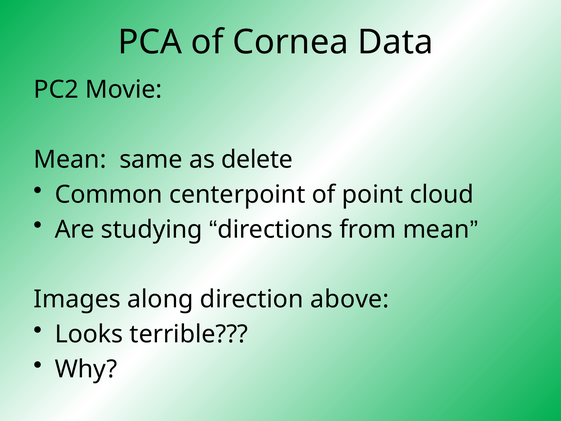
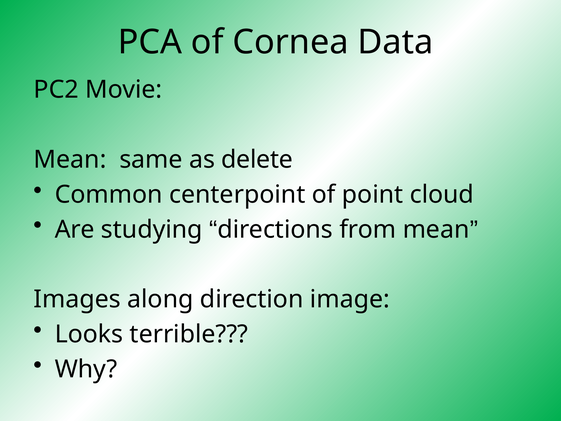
above: above -> image (350, 299)
